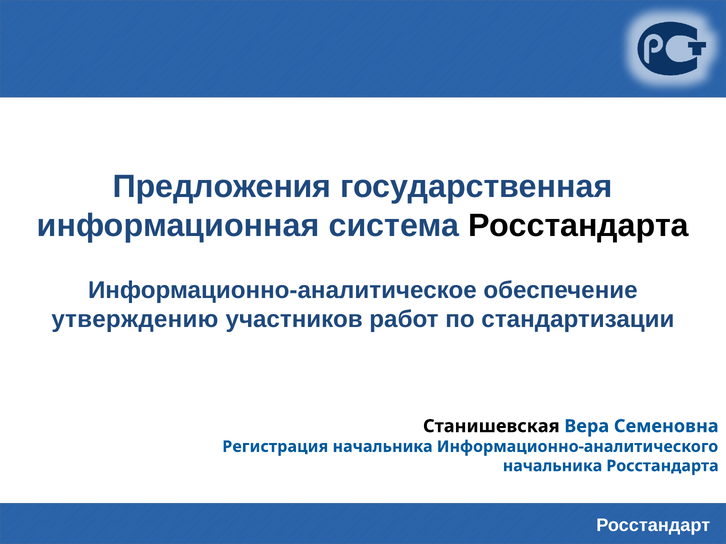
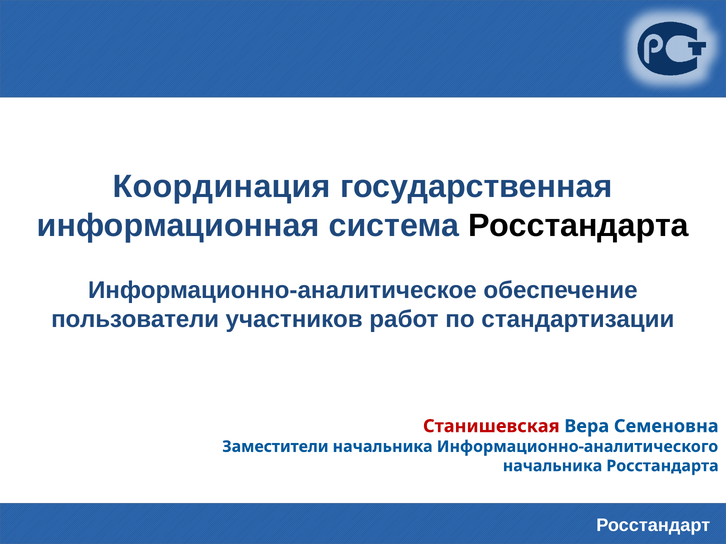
Предложения: Предложения -> Координация (222, 187)
утверждению: утверждению -> пользователи (135, 319)
Станишевская colour: black -> red (491, 427)
Регистрация: Регистрация -> Заместители (275, 447)
